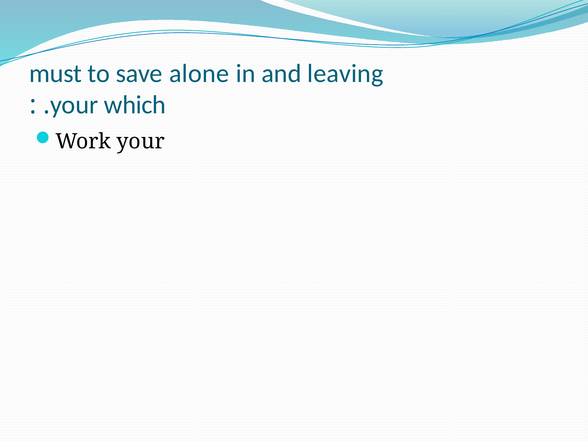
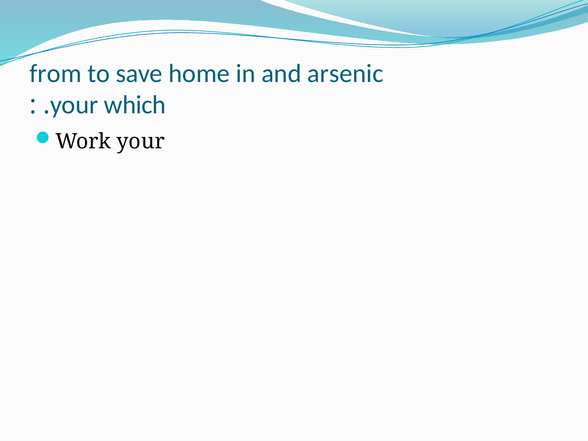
must: must -> from (55, 74)
alone: alone -> home (199, 74)
leaving: leaving -> arsenic (345, 74)
